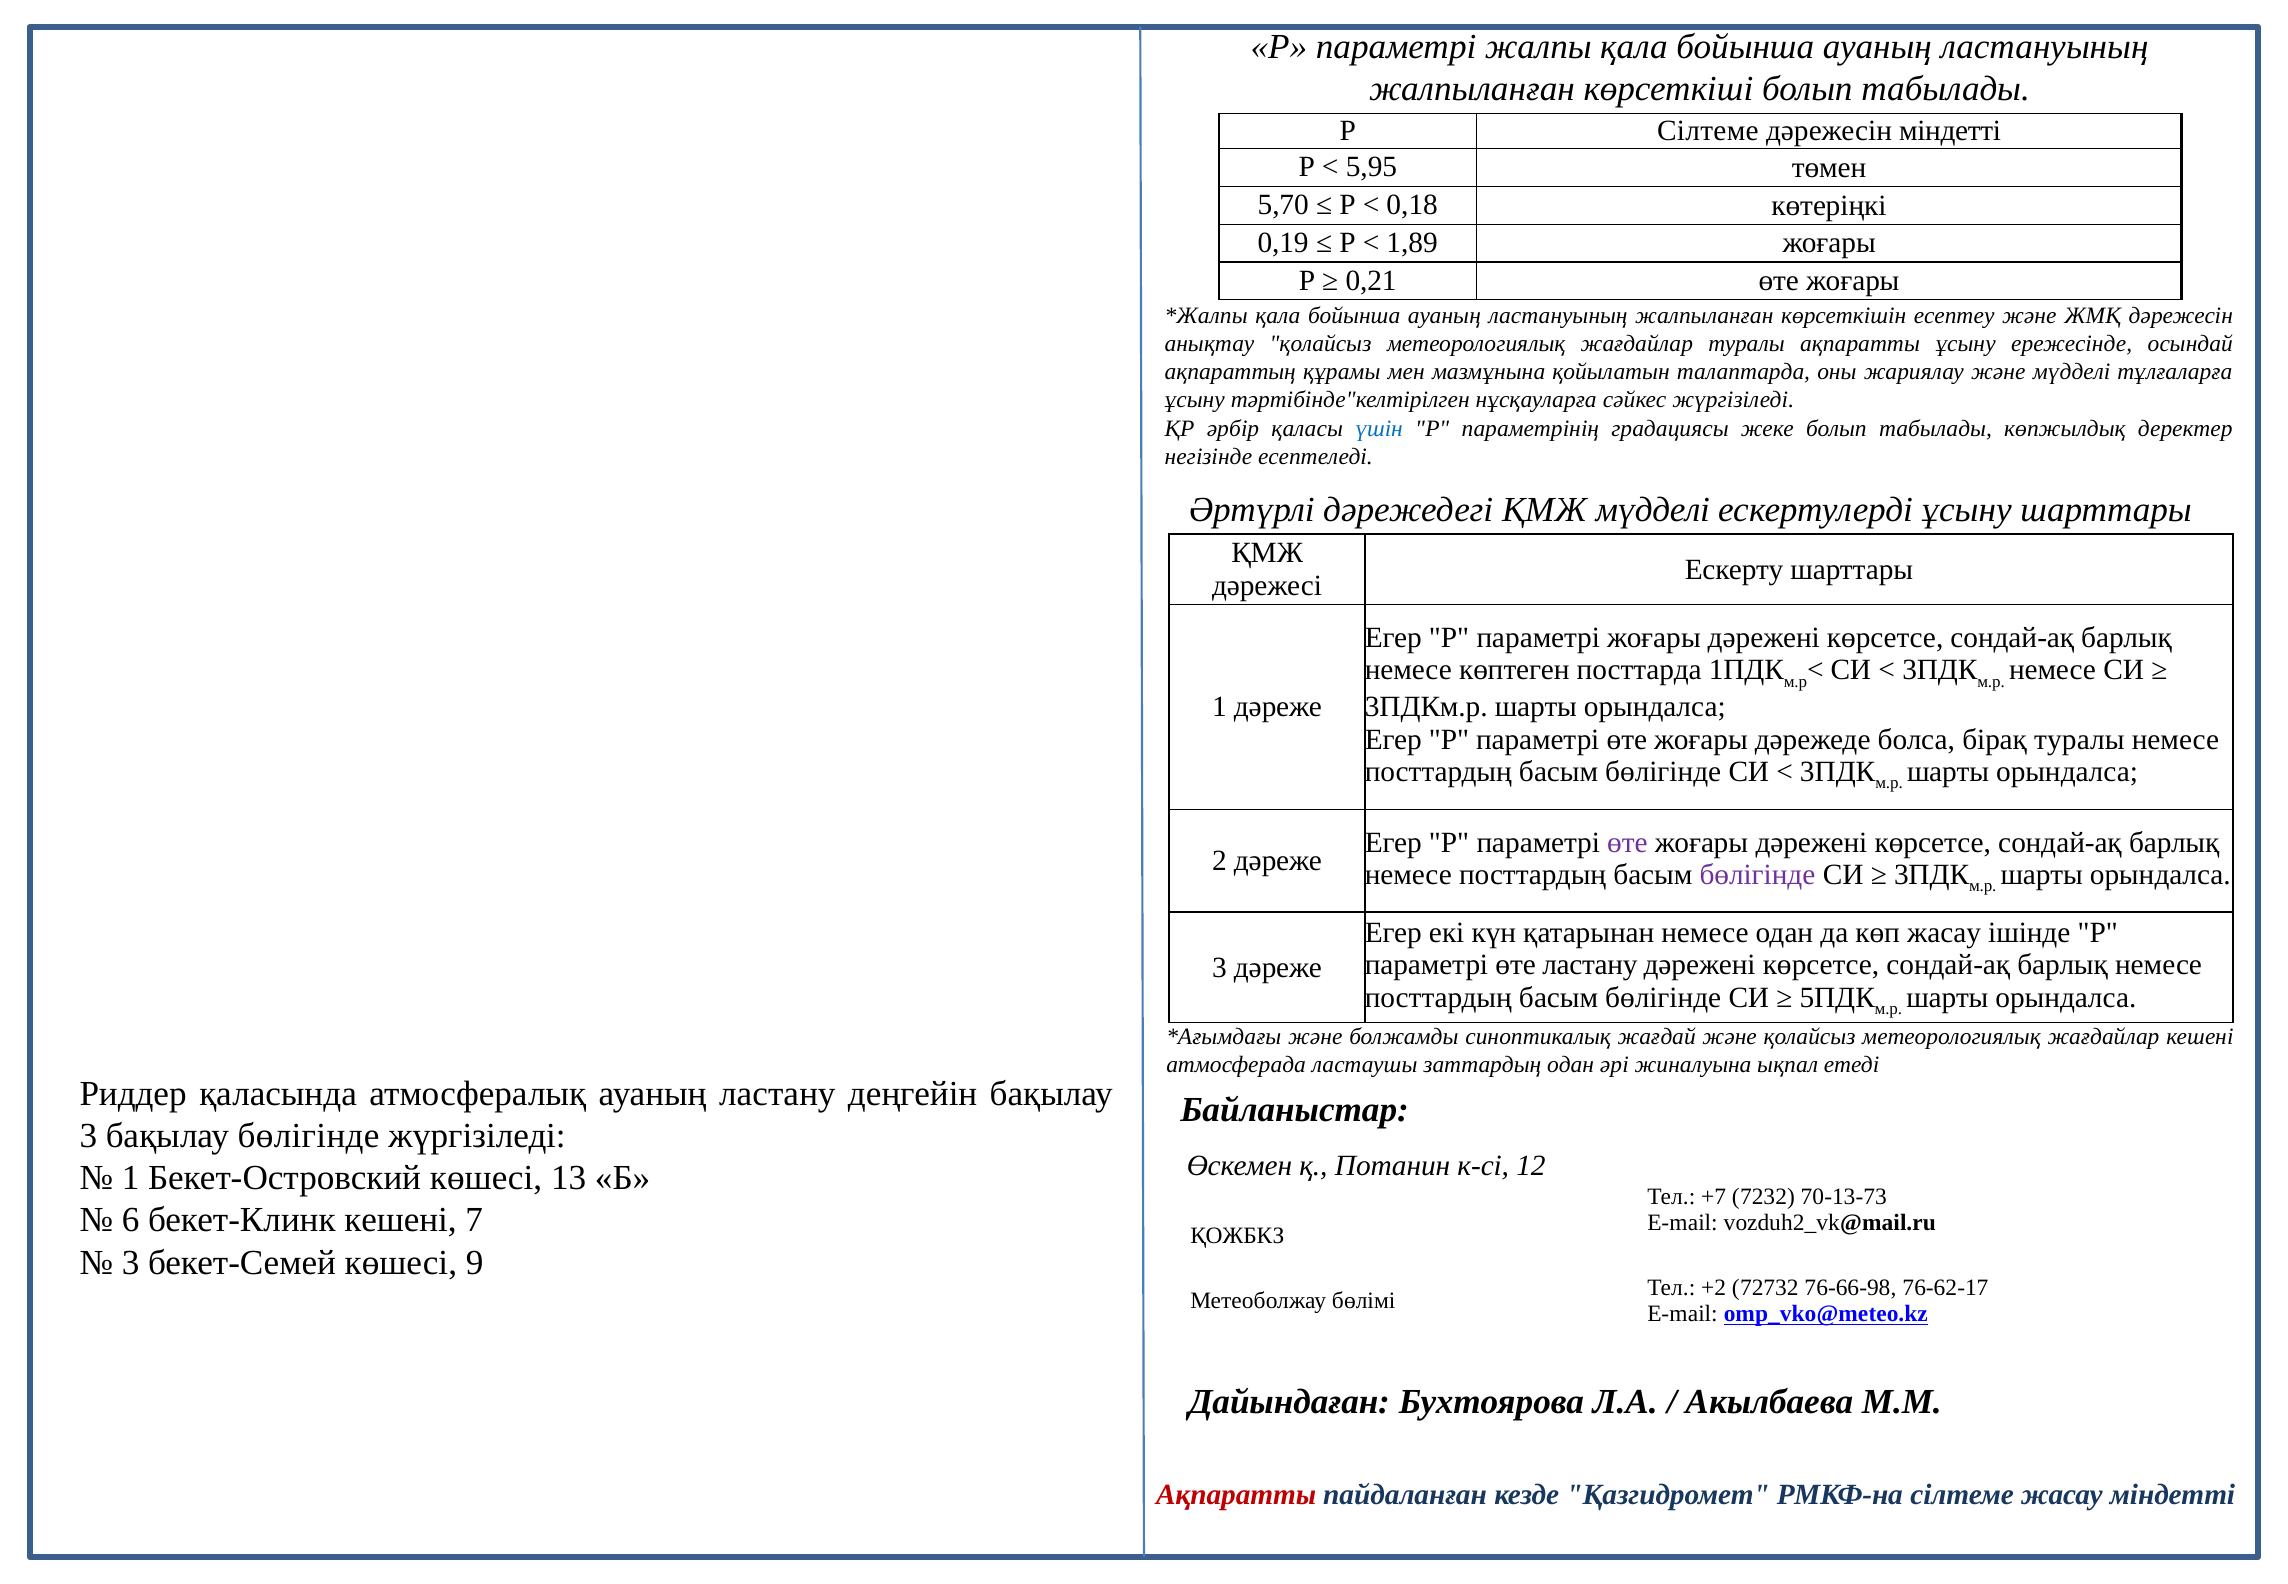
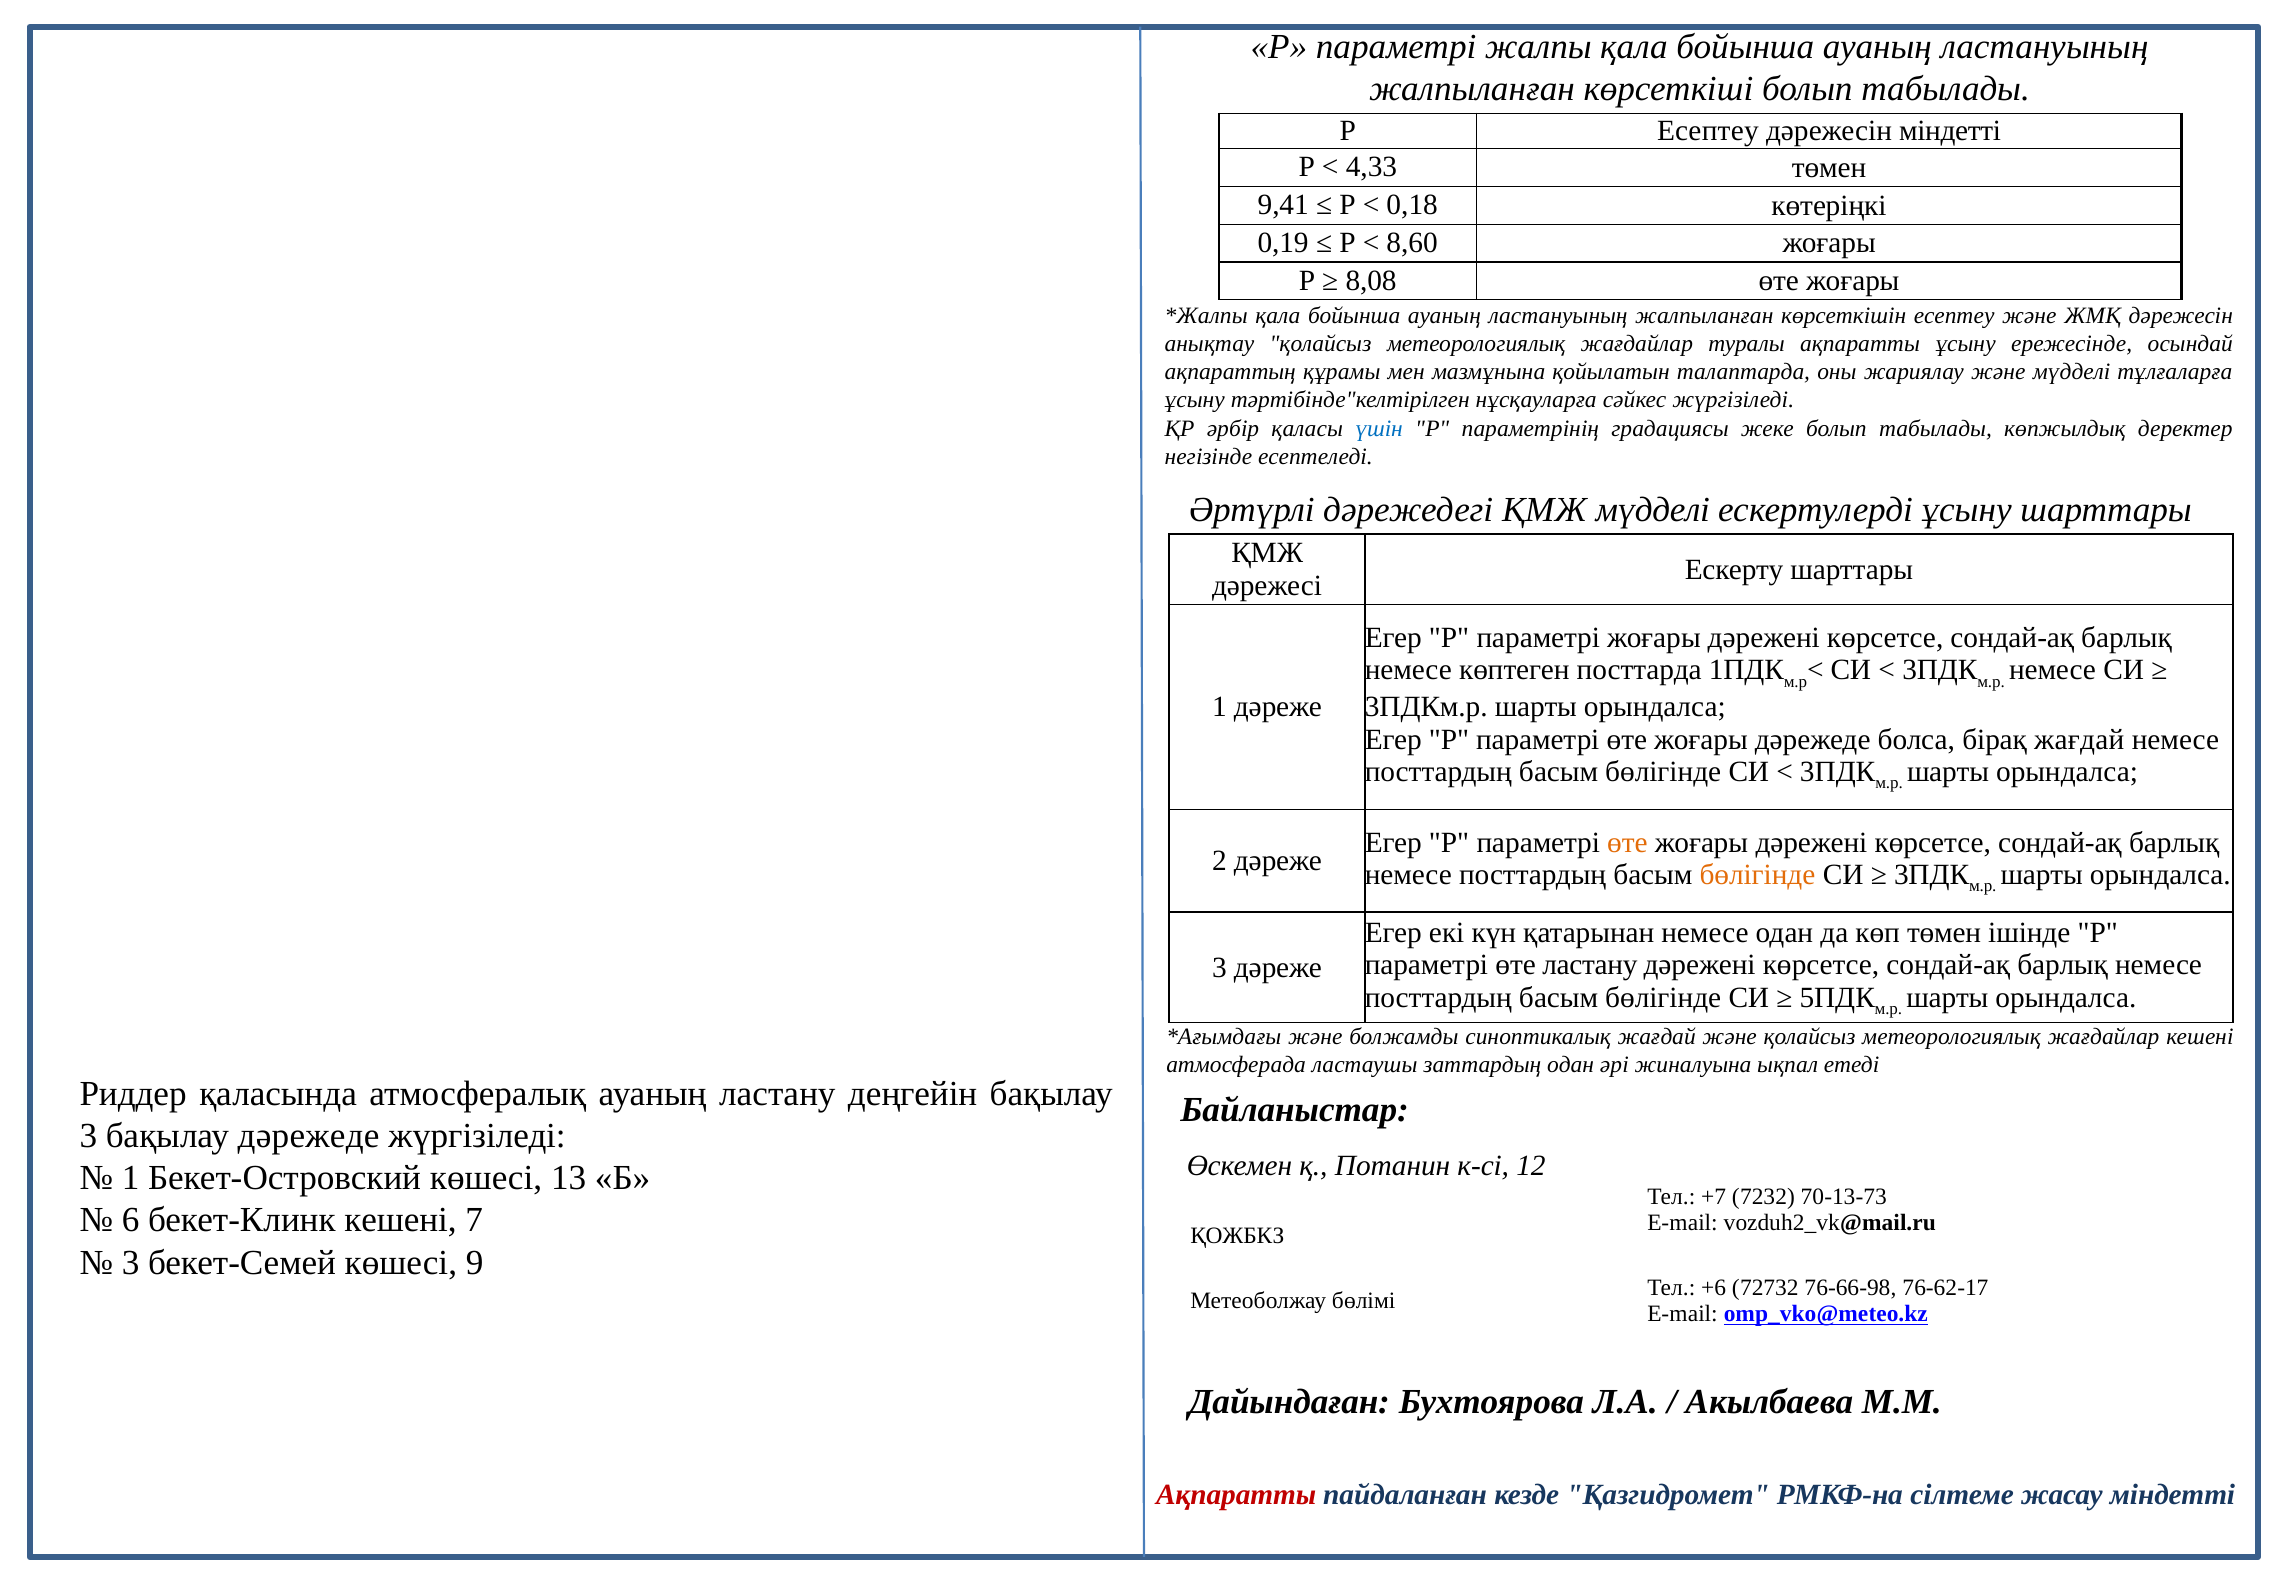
Р Сілтеме: Сілтеме -> Есептеу (1708, 131)
5,95: 5,95 -> 4,33 (1371, 167)
5,70: 5,70 -> 9,41 (1283, 205)
1,89: 1,89 -> 8,60 (1412, 243)
0,21: 0,21 -> 8,08 (1371, 281)
бірақ туралы: туралы -> жағдай (2079, 739)
өте colour: purple -> orange (1627, 842)
бөлігінде colour: purple -> orange (1757, 875)
көп жасау: жасау -> төмен (1944, 933)
бақылау бөлігінде: бөлігінде -> дәрежеде (309, 1136)
+2: +2 -> +6 (1714, 1288)
